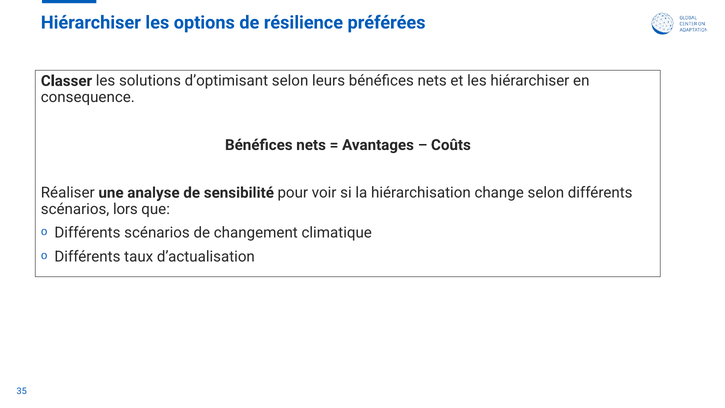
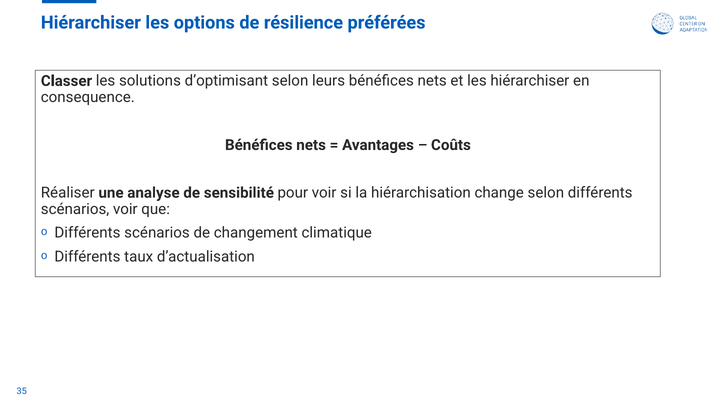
scénarios lors: lors -> voir (125, 209)
